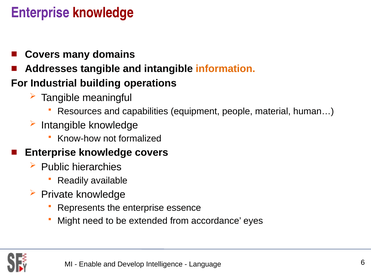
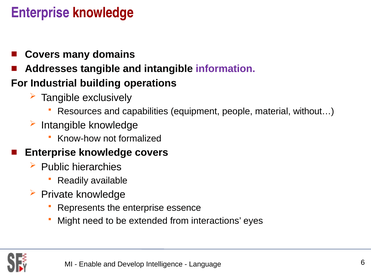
information colour: orange -> purple (225, 69)
meaningful: meaningful -> exclusively (107, 98)
human…: human… -> without… (314, 111)
accordance: accordance -> interactions (216, 221)
